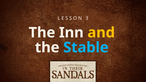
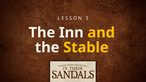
Stable colour: light blue -> yellow (86, 48)
